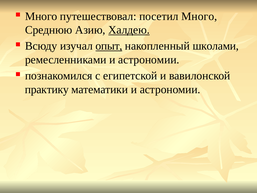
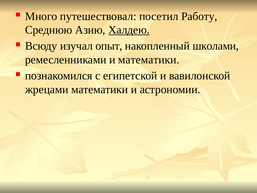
посетил Много: Много -> Работу (199, 16)
опыт underline: present -> none (109, 46)
ремесленниками и астрономии: астрономии -> математики (149, 60)
практику: практику -> жрецами (47, 89)
